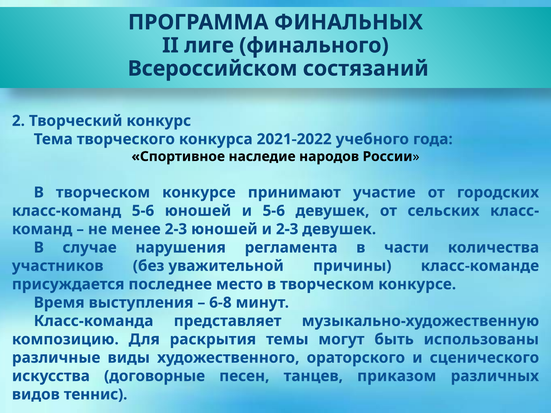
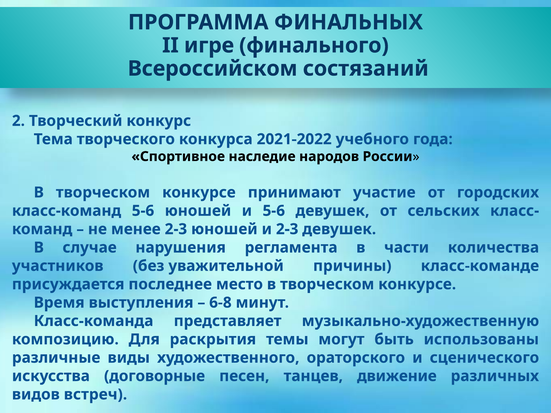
лиге: лиге -> игре (209, 45)
приказом: приказом -> движение (397, 376)
теннис: теннис -> встреч (95, 395)
